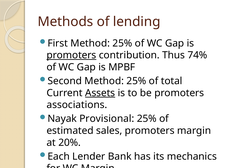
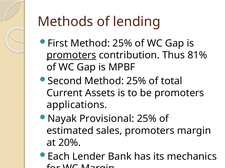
74%: 74% -> 81% (197, 55)
Assets underline: present -> none (100, 93)
associations: associations -> applications (77, 105)
